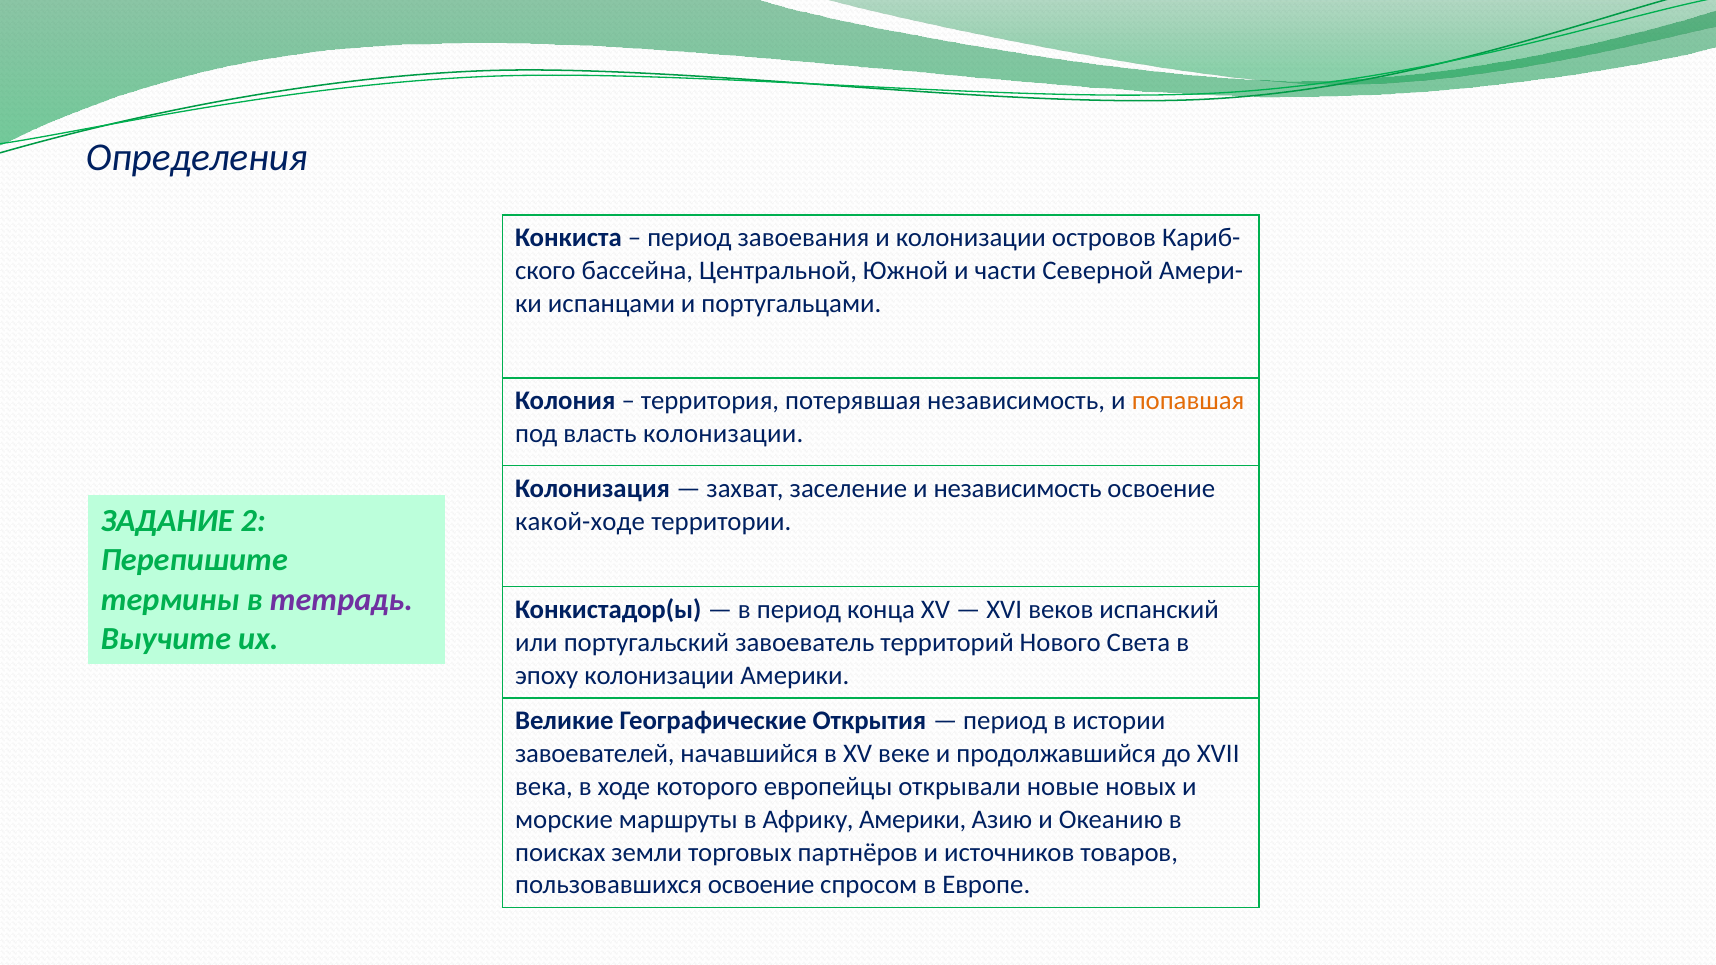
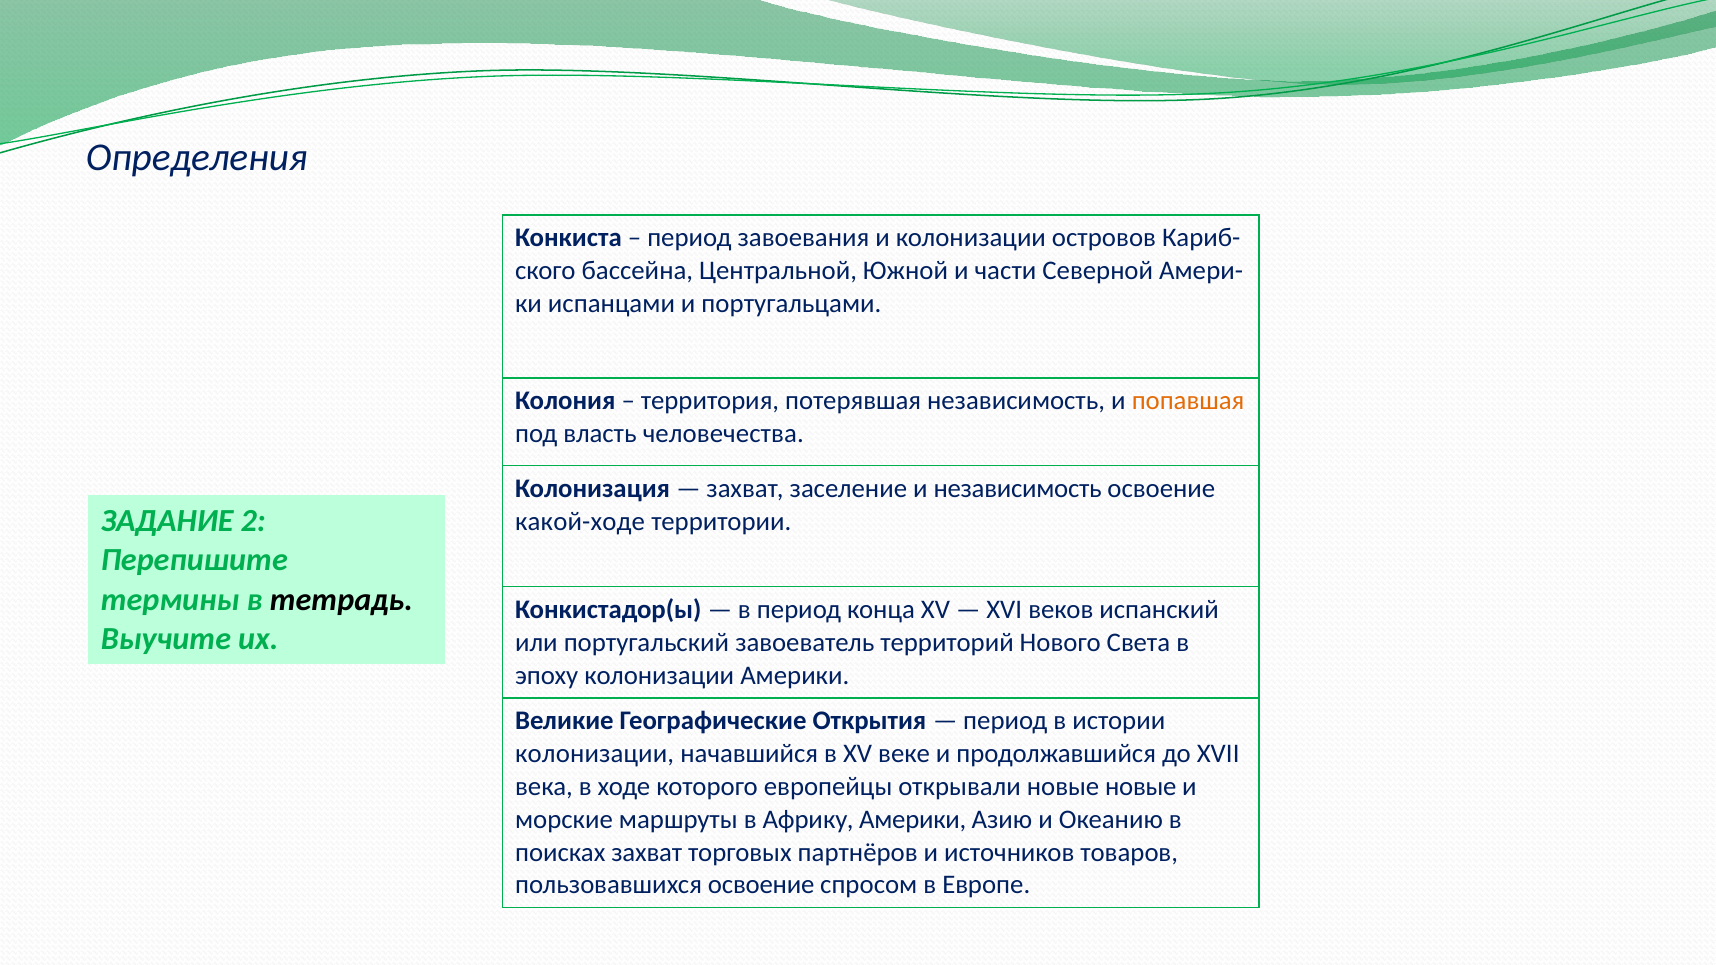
власть колонизации: колонизации -> человечества (723, 434)
тетрадь colour: purple -> black (341, 600)
завоевателей: завоевателей -> колонизации (595, 754)
новые новых: новых -> новые (1141, 787)
поисках земли: земли -> захват (647, 852)
